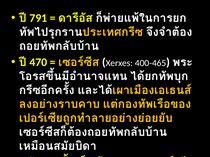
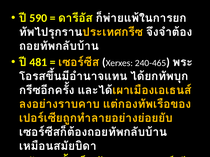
791: 791 -> 590 (38, 18)
470: 470 -> 481 (38, 62)
400-465: 400-465 -> 240-465 (151, 63)
